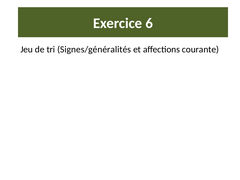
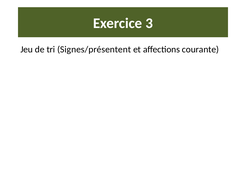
6: 6 -> 3 (149, 23)
Signes/généralités: Signes/généralités -> Signes/présentent (94, 49)
